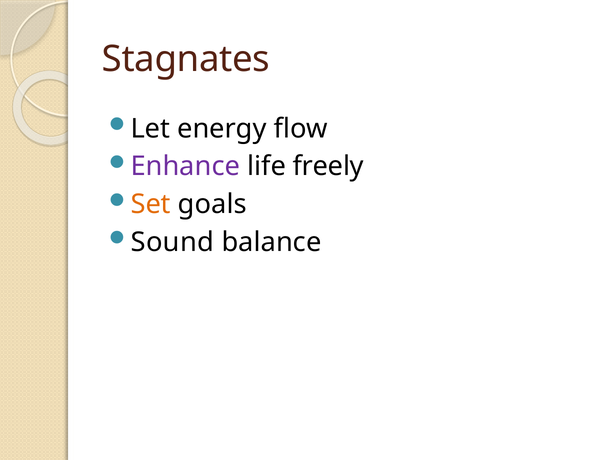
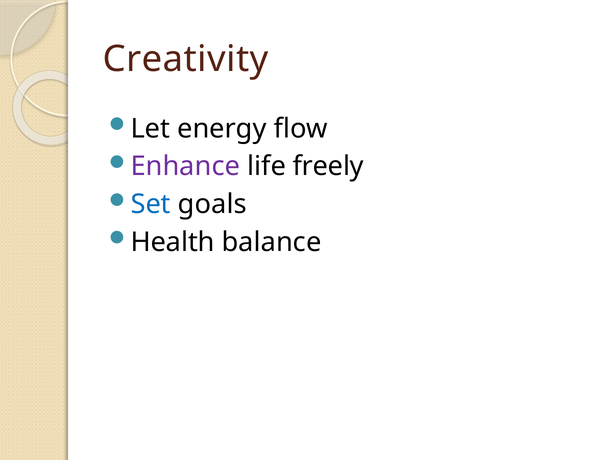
Stagnates: Stagnates -> Creativity (186, 59)
Set colour: orange -> blue (151, 205)
Sound: Sound -> Health (173, 242)
